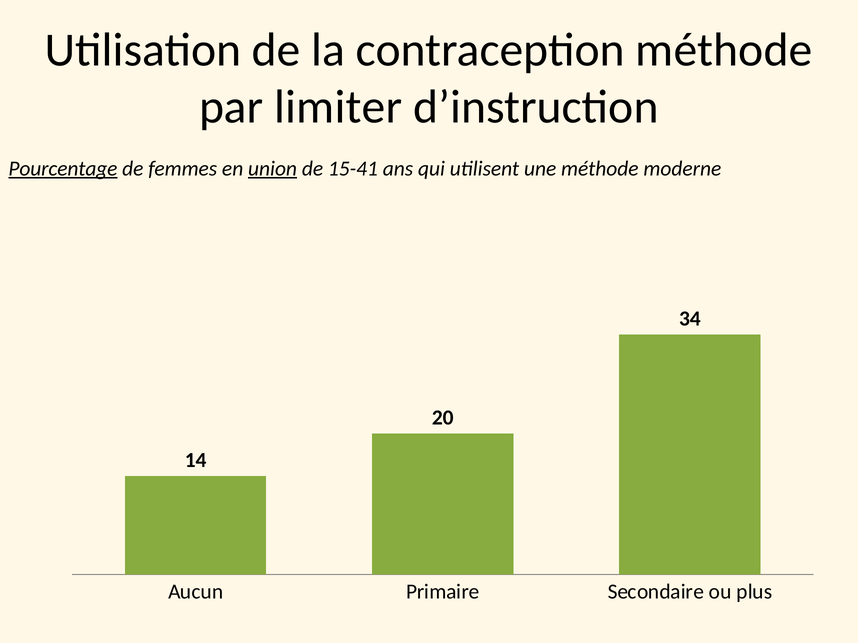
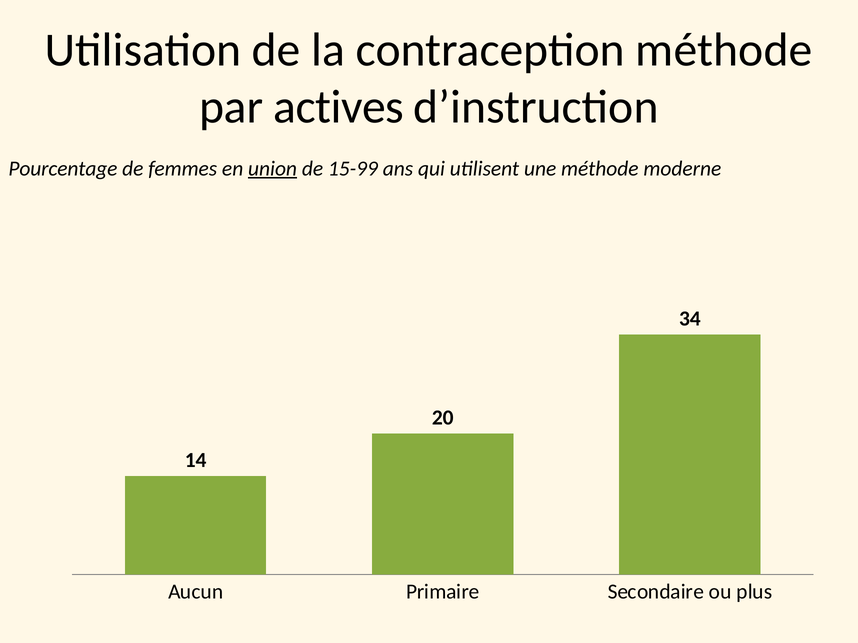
limiter: limiter -> actives (339, 107)
Pourcentage underline: present -> none (63, 169)
15-41: 15-41 -> 15-99 (353, 169)
